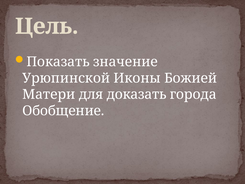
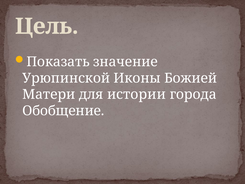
доказать: доказать -> истории (136, 94)
